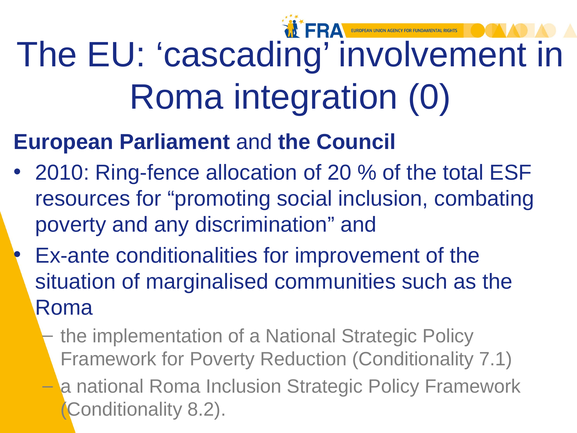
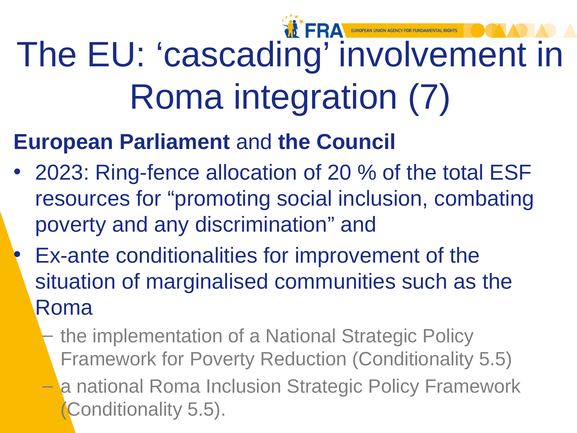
0: 0 -> 7 (429, 97)
2010: 2010 -> 2023 (62, 173)
Reduction Conditionality 7.1: 7.1 -> 5.5 (496, 359)
8.2: 8.2 -> 5.5 (207, 409)
